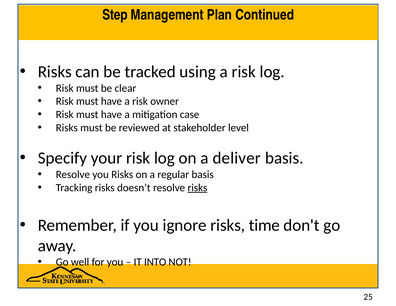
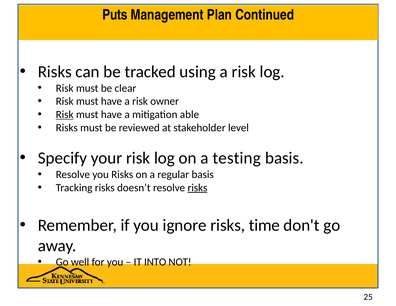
Step: Step -> Puts (115, 15)
Risk underline: none -> present (65, 115)
case: case -> able (189, 115)
deliver: deliver -> testing (237, 158)
